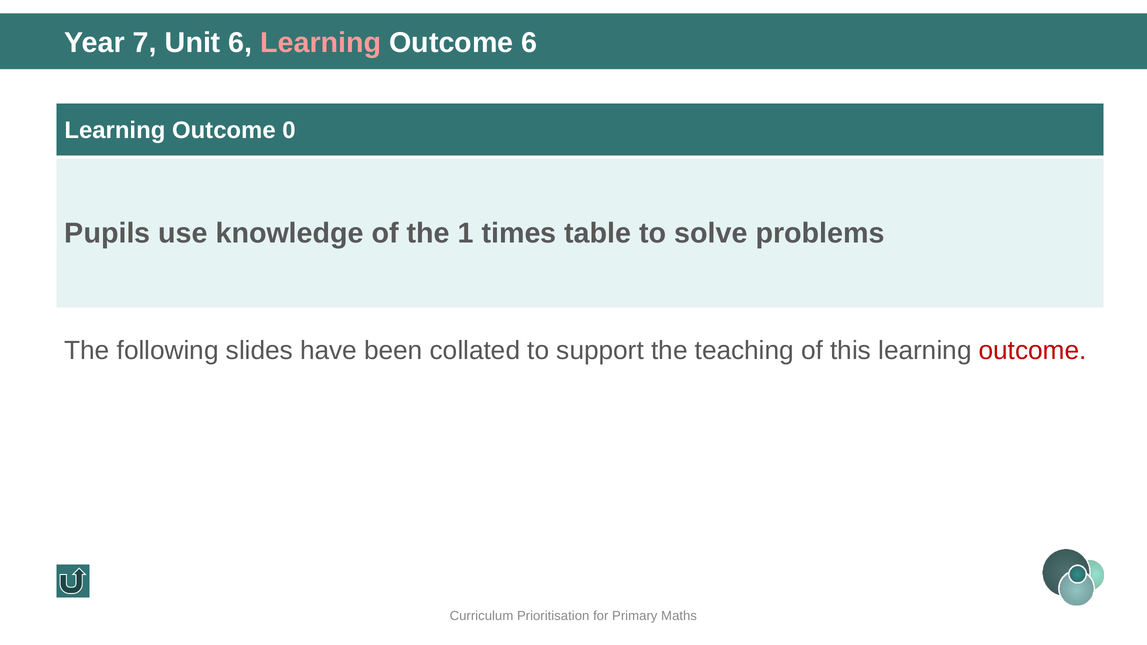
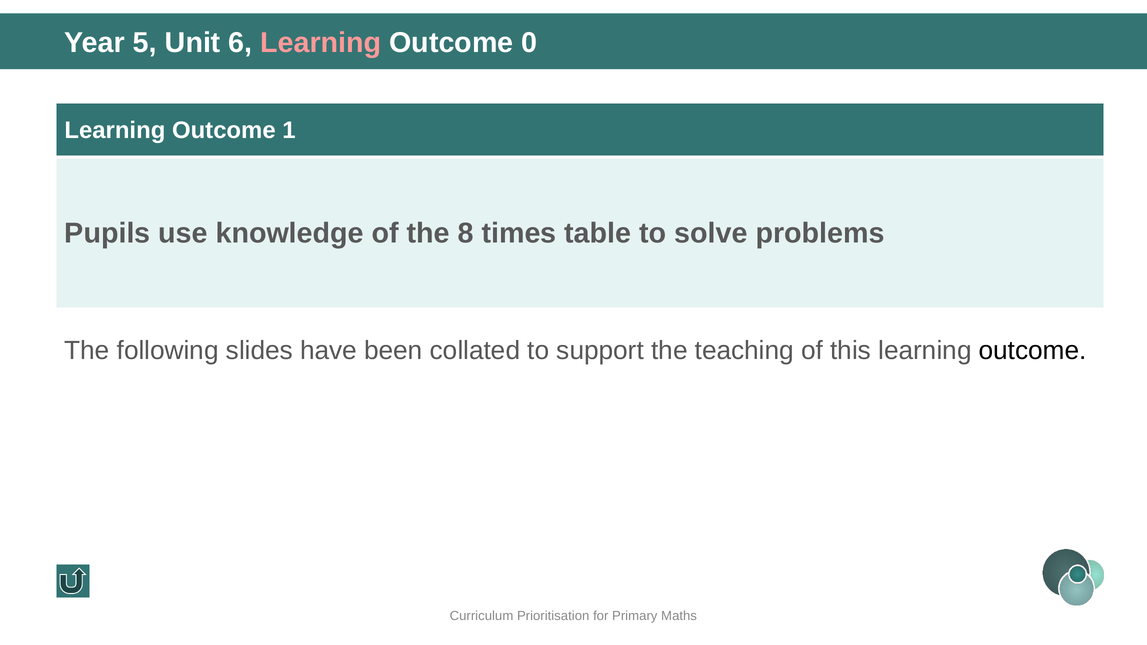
7: 7 -> 5 (145, 43)
Outcome 6: 6 -> 0 (529, 43)
0: 0 -> 1 (289, 131)
1: 1 -> 8 (466, 233)
outcome colour: red -> black (1033, 351)
